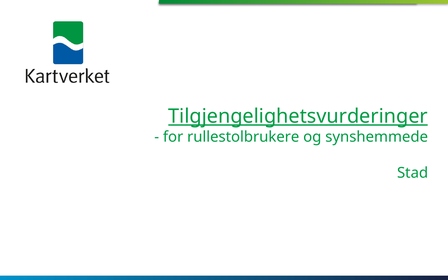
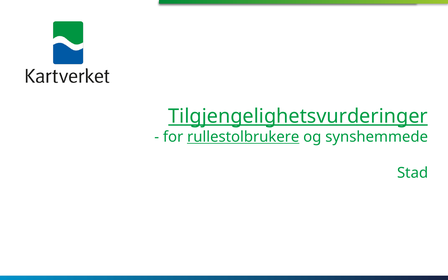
rullestolbrukere underline: none -> present (243, 137)
